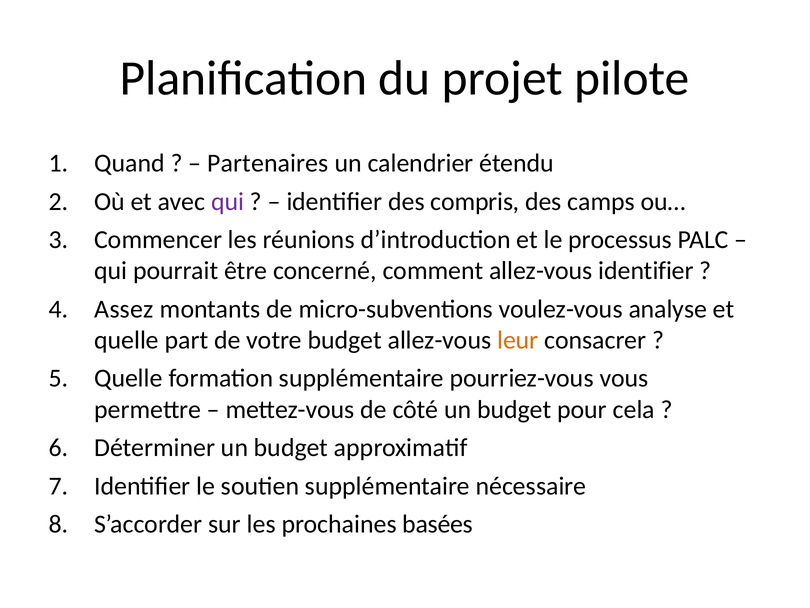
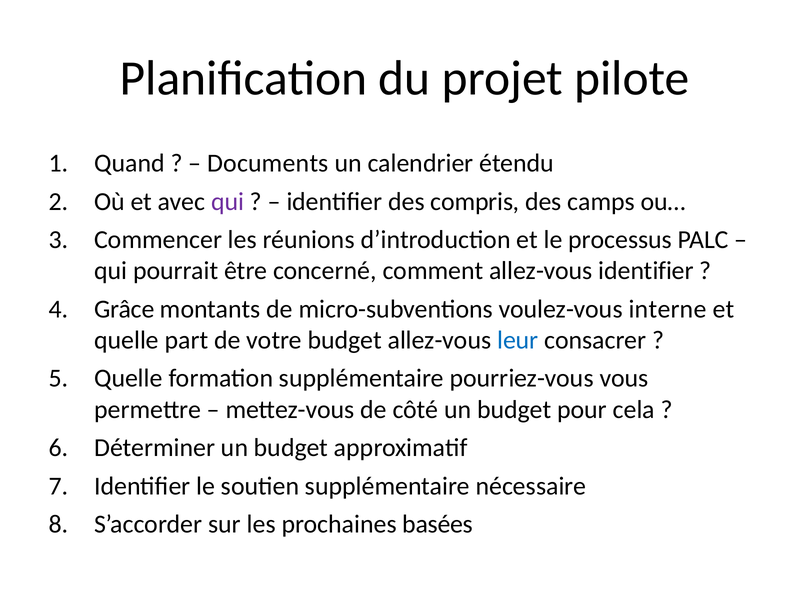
Partenaires: Partenaires -> Documents (268, 163)
Assez: Assez -> Grâce (124, 309)
analyse: analyse -> interne (668, 309)
leur colour: orange -> blue (518, 340)
